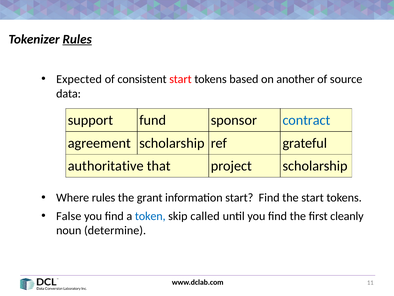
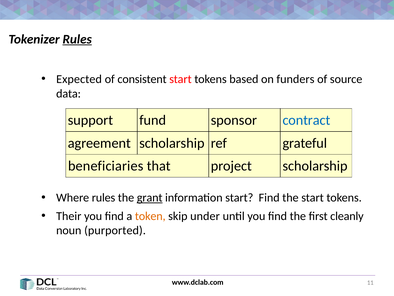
another: another -> funders (295, 79)
authoritative: authoritative -> beneficiaries (106, 166)
grant underline: none -> present (150, 197)
False: False -> Their (69, 216)
token colour: blue -> orange (150, 216)
called: called -> under (205, 216)
determine: determine -> purported (115, 230)
